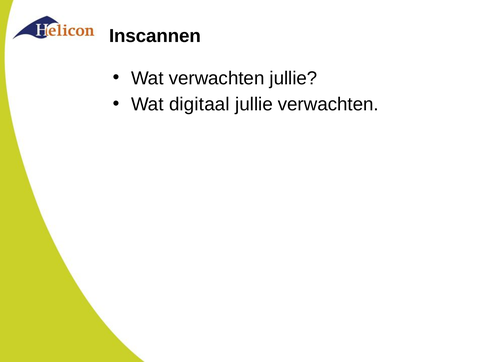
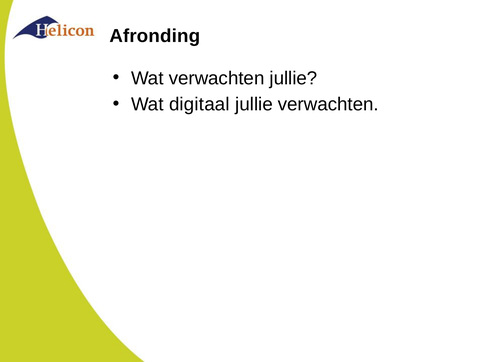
Inscannen: Inscannen -> Afronding (155, 36)
